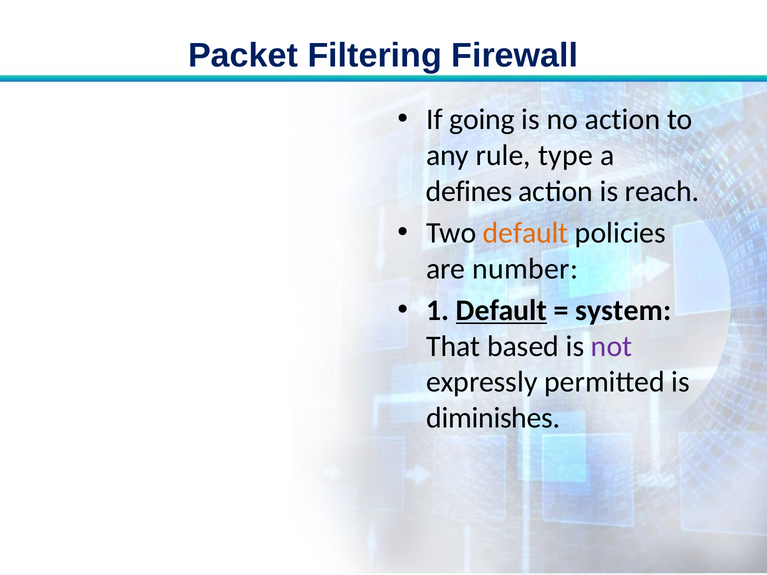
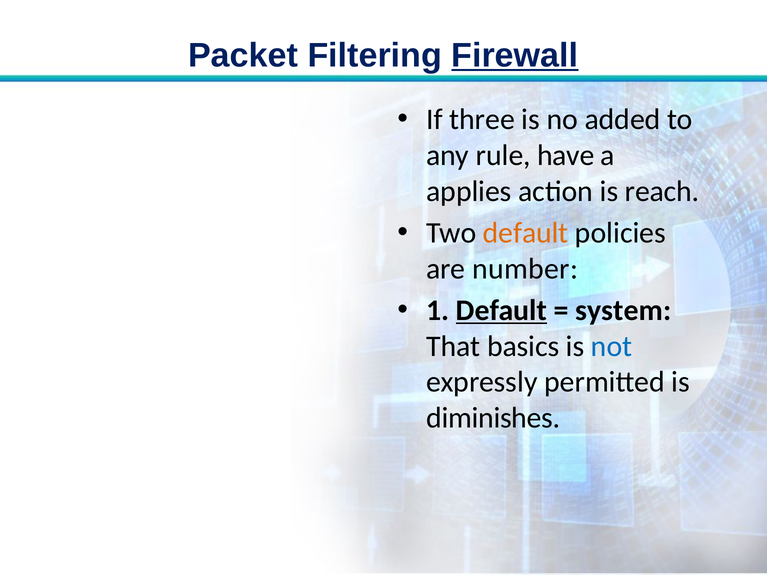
Firewall underline: none -> present (515, 55)
going: going -> three (482, 120)
no action: action -> added (623, 120)
type: type -> have (566, 155)
defines: defines -> applies (469, 191)
based: based -> basics (523, 346)
not colour: purple -> blue (612, 346)
